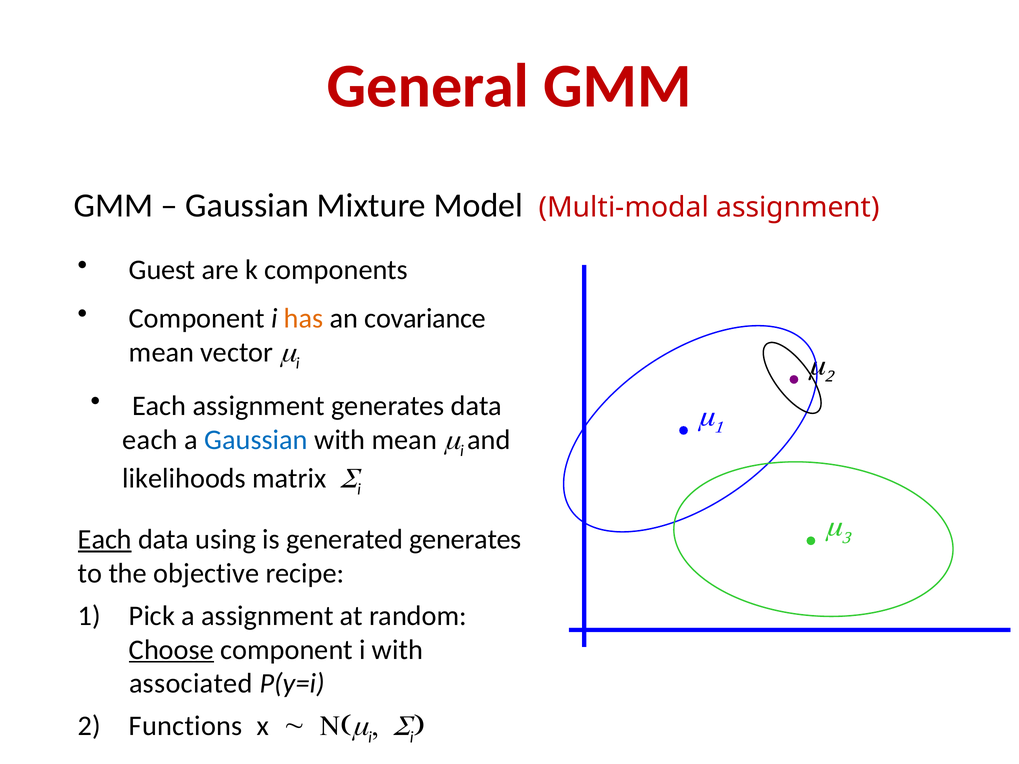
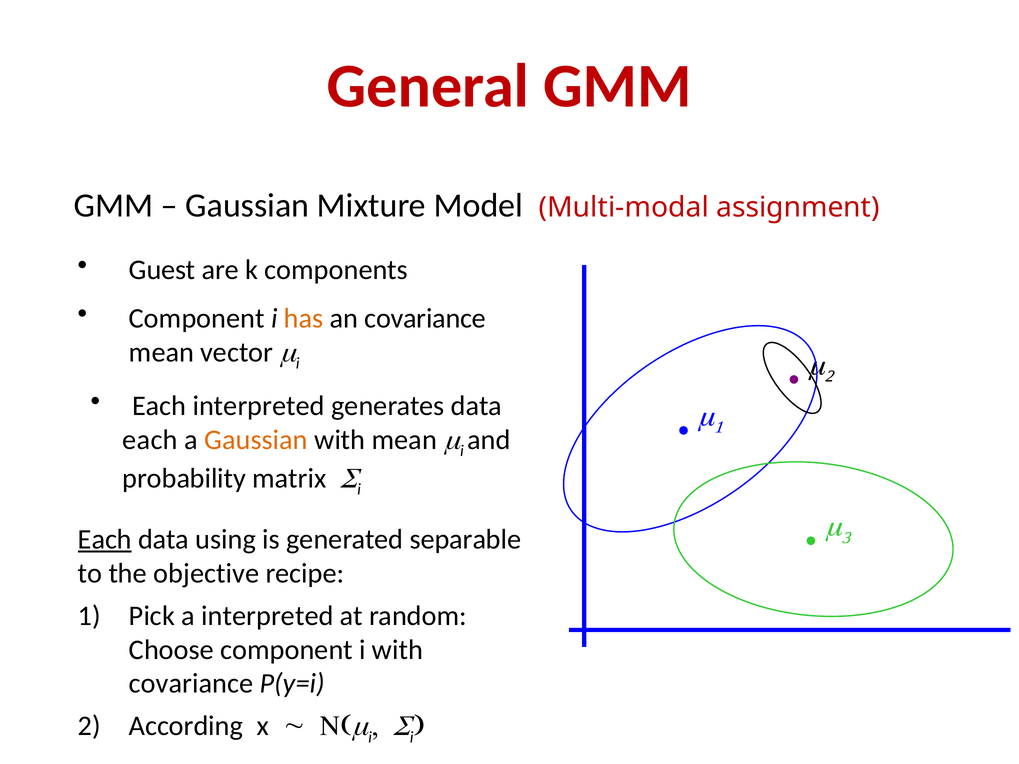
Each assignment: assignment -> interpreted (259, 406)
Gaussian colour: blue -> orange (256, 440)
likelihoods: likelihoods -> probability (184, 479)
generated generates: generates -> separable (465, 539)
a assignment: assignment -> interpreted (267, 616)
Choose underline: present -> none (171, 650)
associated: associated -> covariance (191, 684)
Functions: Functions -> According (186, 726)
